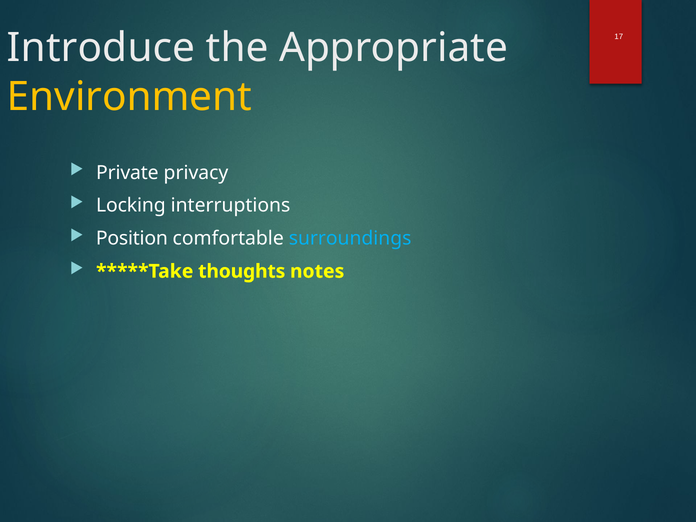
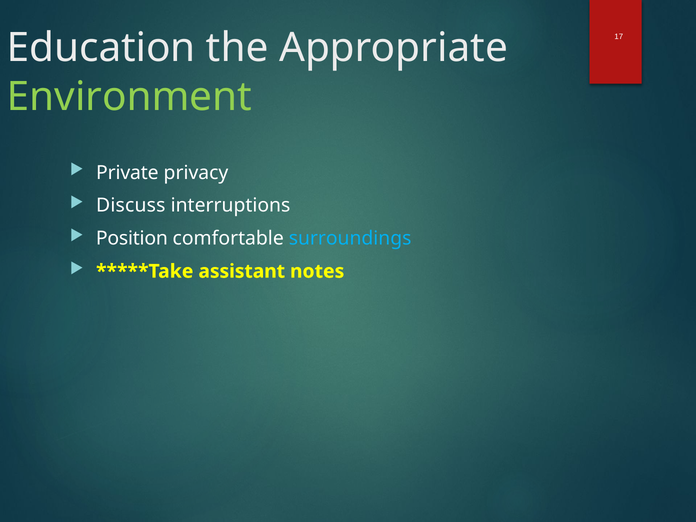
Introduce: Introduce -> Education (101, 48)
Environment colour: yellow -> light green (129, 97)
Locking: Locking -> Discuss (131, 206)
thoughts: thoughts -> assistant (242, 271)
